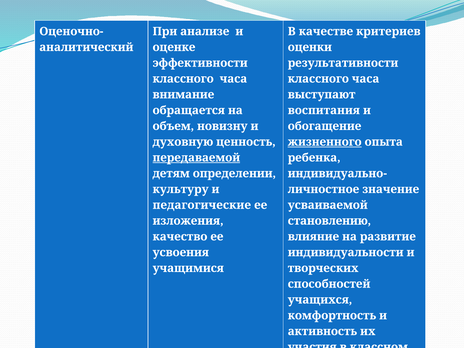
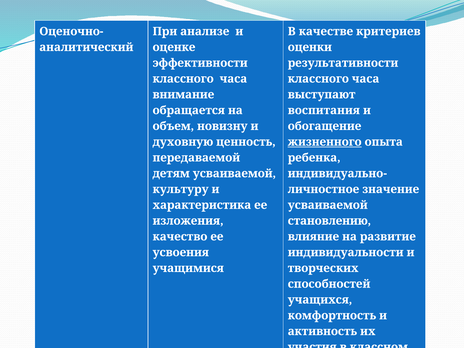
передаваемой underline: present -> none (196, 158)
детям определении: определении -> усваиваемой (234, 173)
педагогические: педагогические -> характеристика (202, 205)
